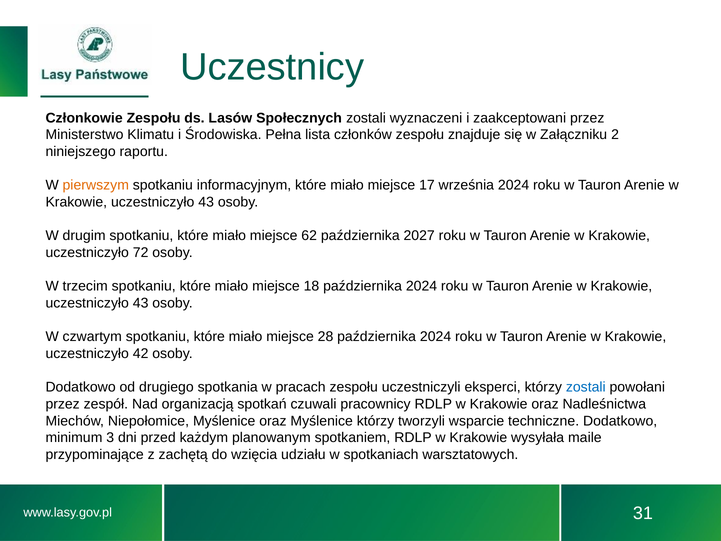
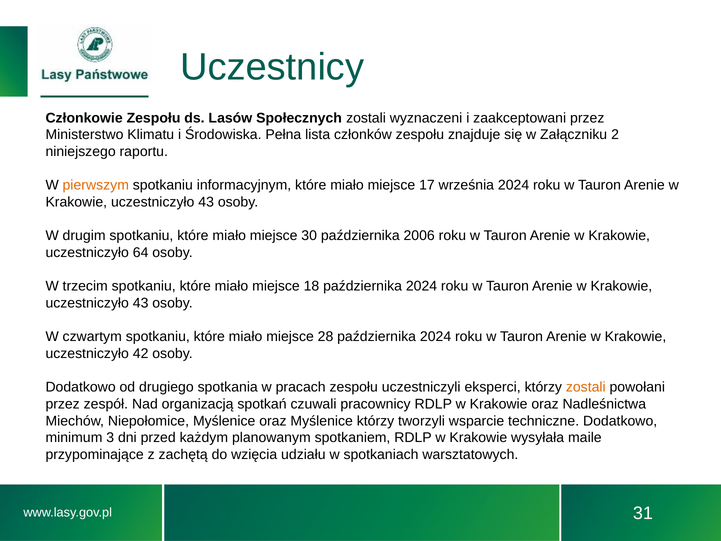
62: 62 -> 30 (309, 236)
2027: 2027 -> 2006 (419, 236)
72: 72 -> 64 (141, 252)
zostali colour: blue -> orange (586, 387)
